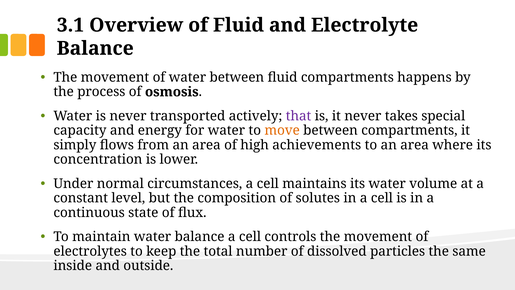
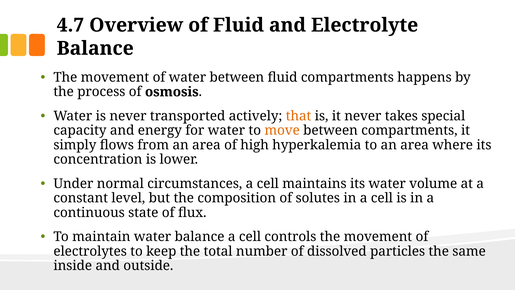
3.1: 3.1 -> 4.7 (70, 25)
that colour: purple -> orange (299, 116)
achievements: achievements -> hyperkalemia (317, 145)
